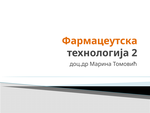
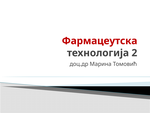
Фармацеутска colour: orange -> red (100, 41)
